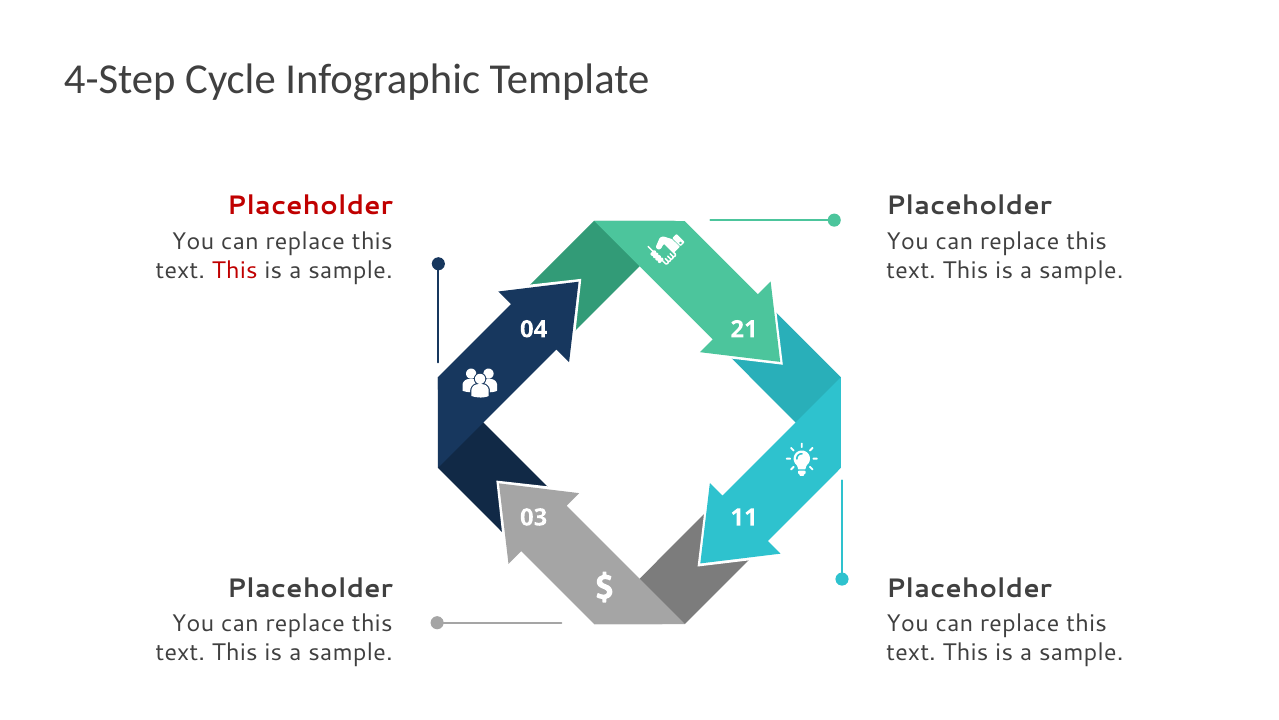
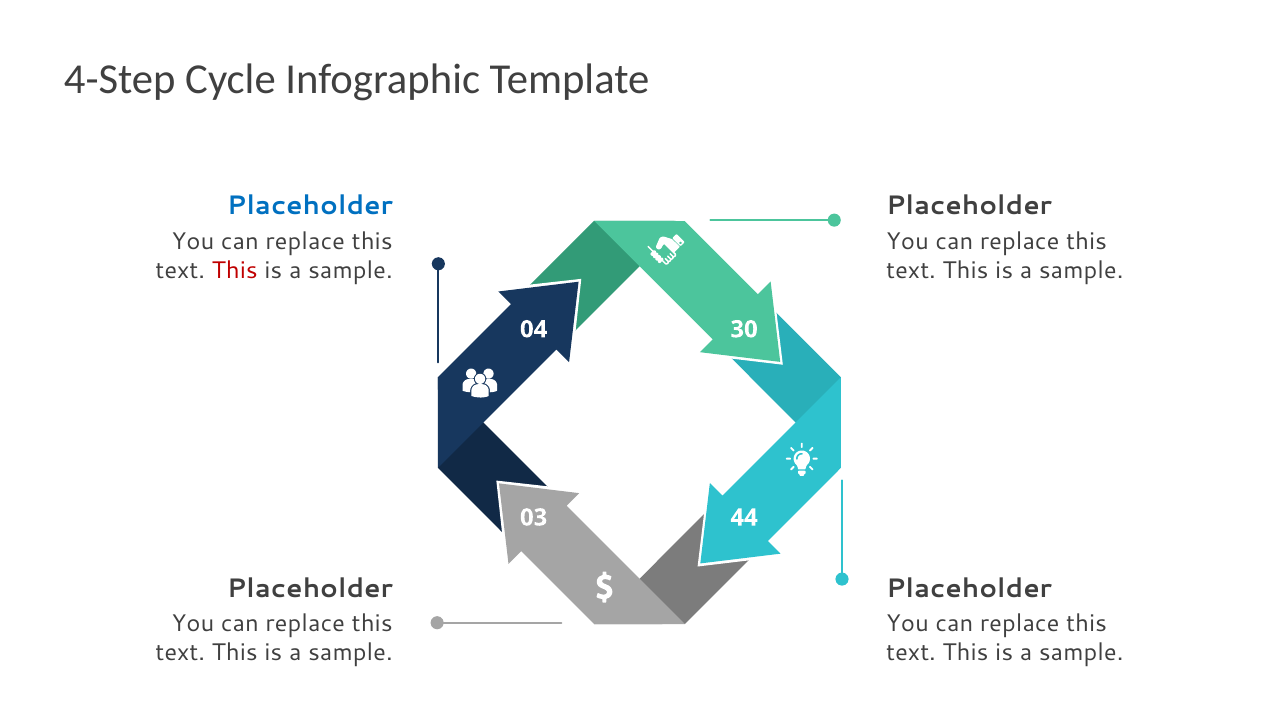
Placeholder colour: red -> blue (310, 206)
21: 21 -> 30 (744, 329)
11: 11 -> 44 (744, 517)
